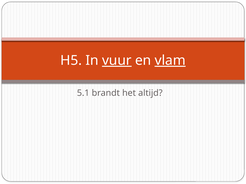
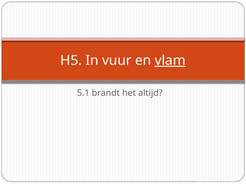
vuur underline: present -> none (117, 61)
